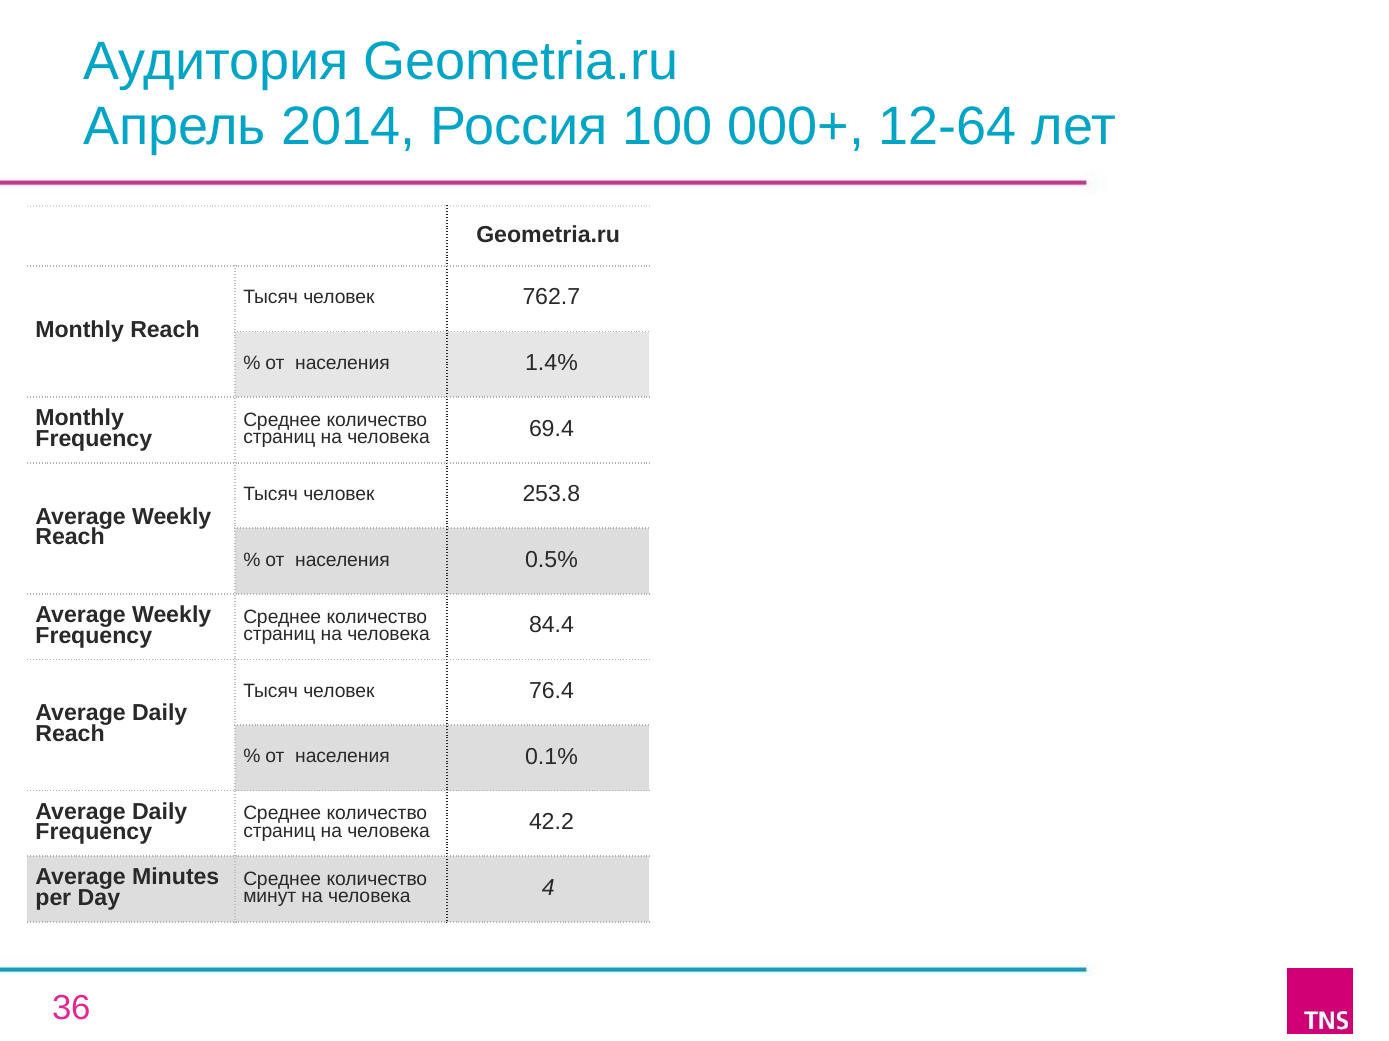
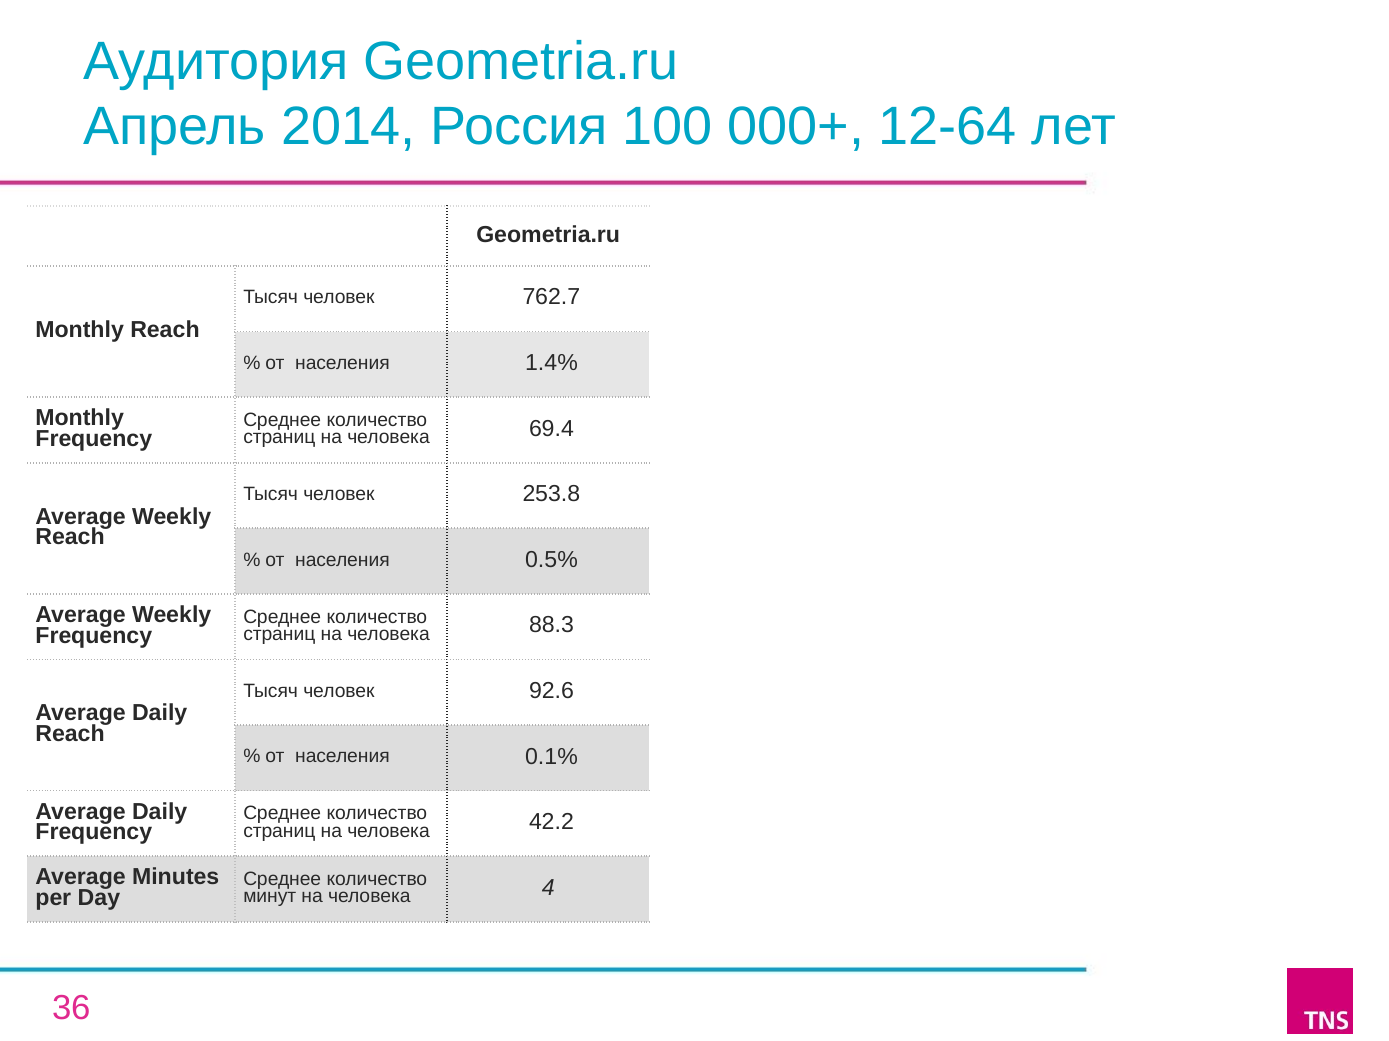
84.4: 84.4 -> 88.3 (552, 626)
76.4: 76.4 -> 92.6 (552, 691)
